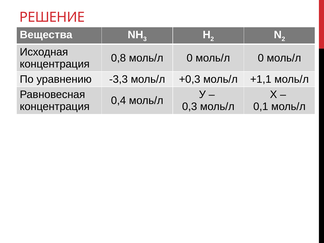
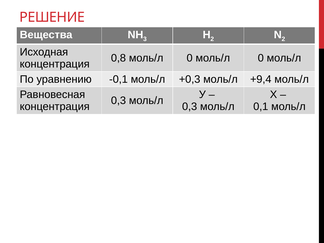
-3,3: -3,3 -> -0,1 (118, 79)
+1,1: +1,1 -> +9,4 (261, 79)
0,4: 0,4 -> 0,3 (118, 101)
